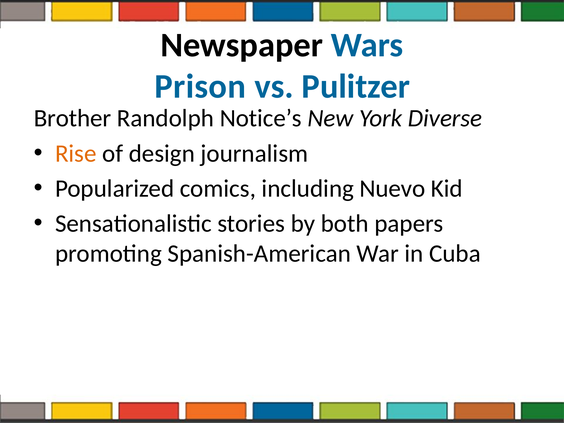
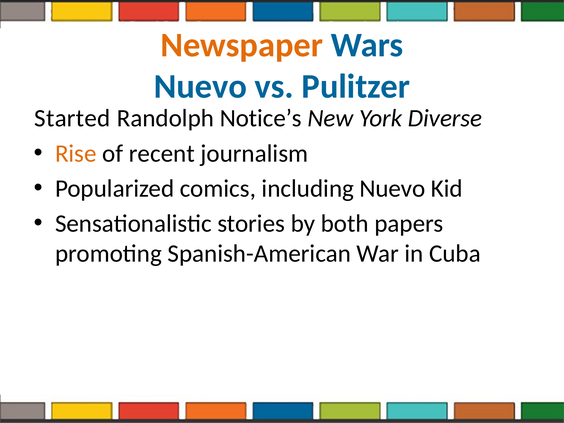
Newspaper colour: black -> orange (242, 45)
Prison: Prison -> Nuevo (200, 87)
Brother: Brother -> Started (72, 118)
design: design -> recent (162, 153)
